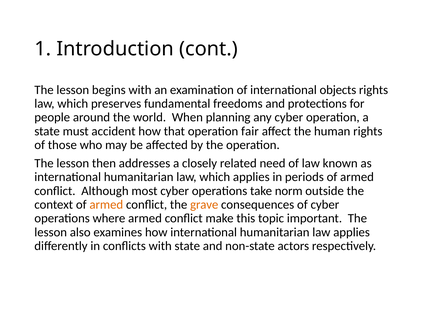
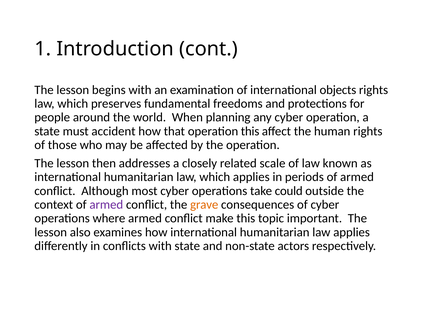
operation fair: fair -> this (250, 131)
need: need -> scale (273, 163)
norm: norm -> could (289, 191)
armed colour: orange -> purple (106, 204)
